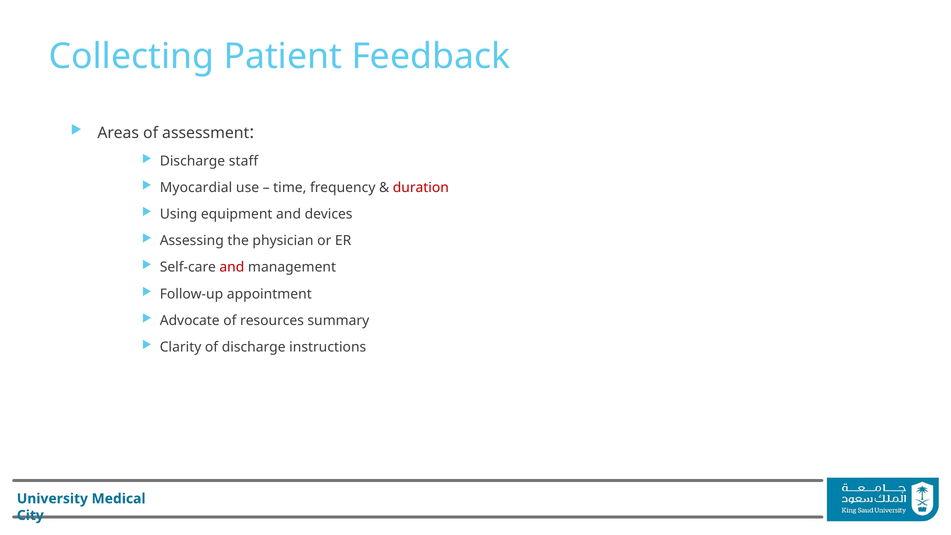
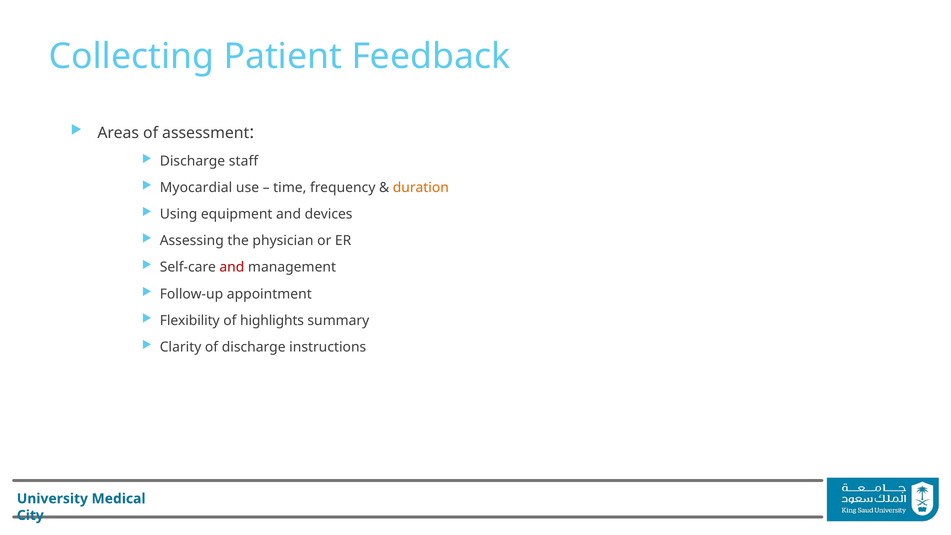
duration colour: red -> orange (421, 188)
Advocate: Advocate -> Flexibility (190, 321)
resources: resources -> highlights (272, 321)
